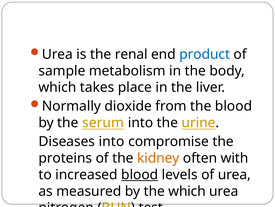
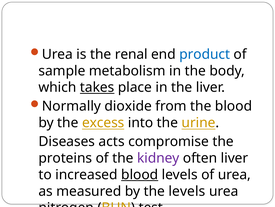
takes underline: none -> present (97, 87)
serum: serum -> excess (103, 122)
Diseases into: into -> acts (112, 141)
kidney colour: orange -> purple (158, 158)
often with: with -> liver (234, 158)
the which: which -> levels (187, 191)
